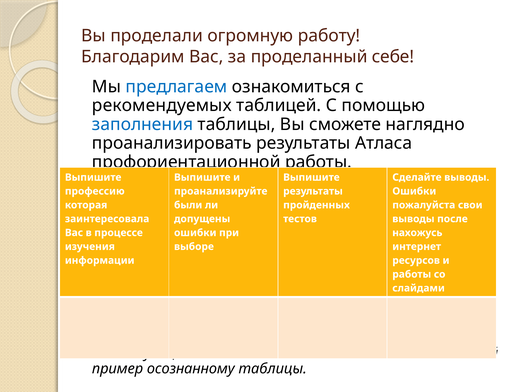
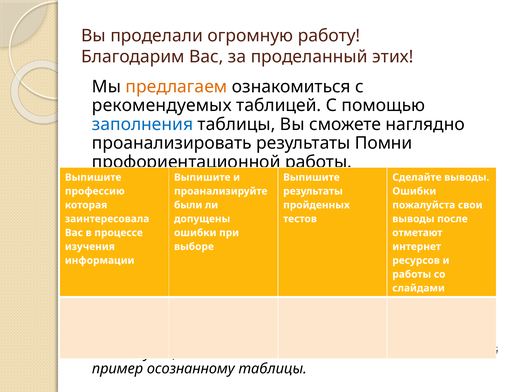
себе: себе -> этих (393, 57)
предлагаем colour: blue -> orange (176, 87)
Атласа: Атласа -> Помни (384, 143)
нахожусь: нахожусь -> отметают (417, 233)
